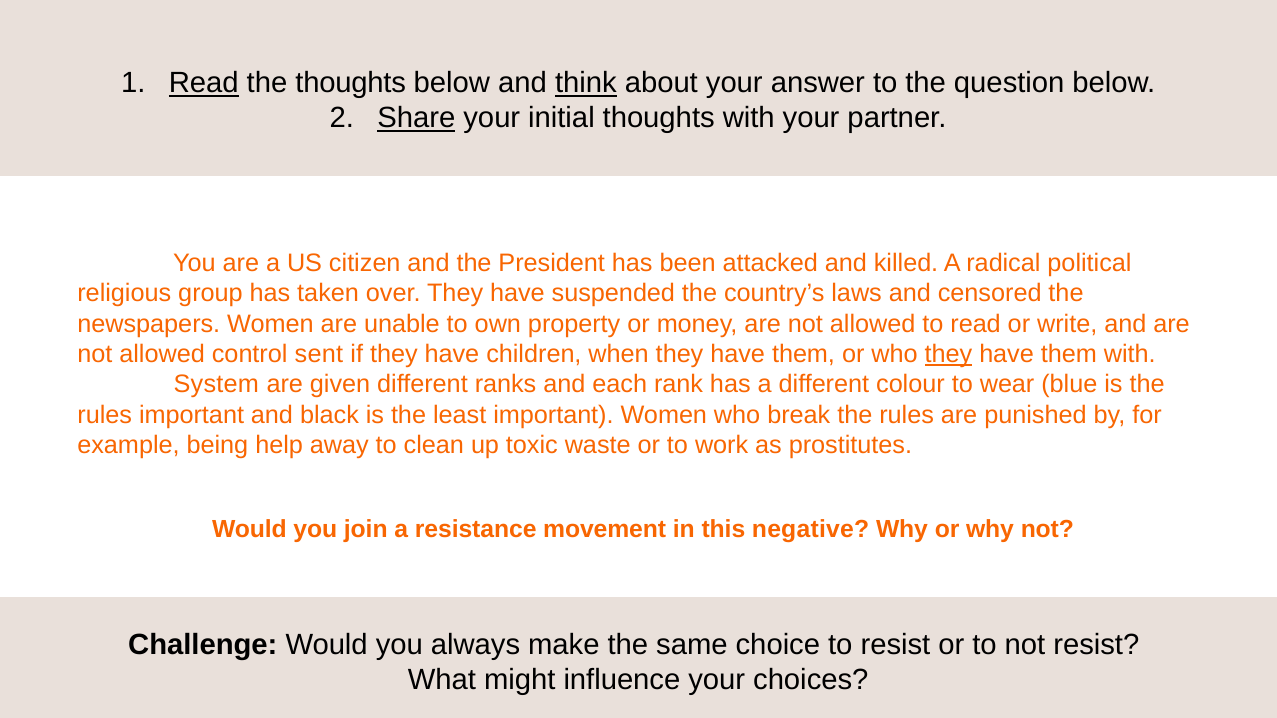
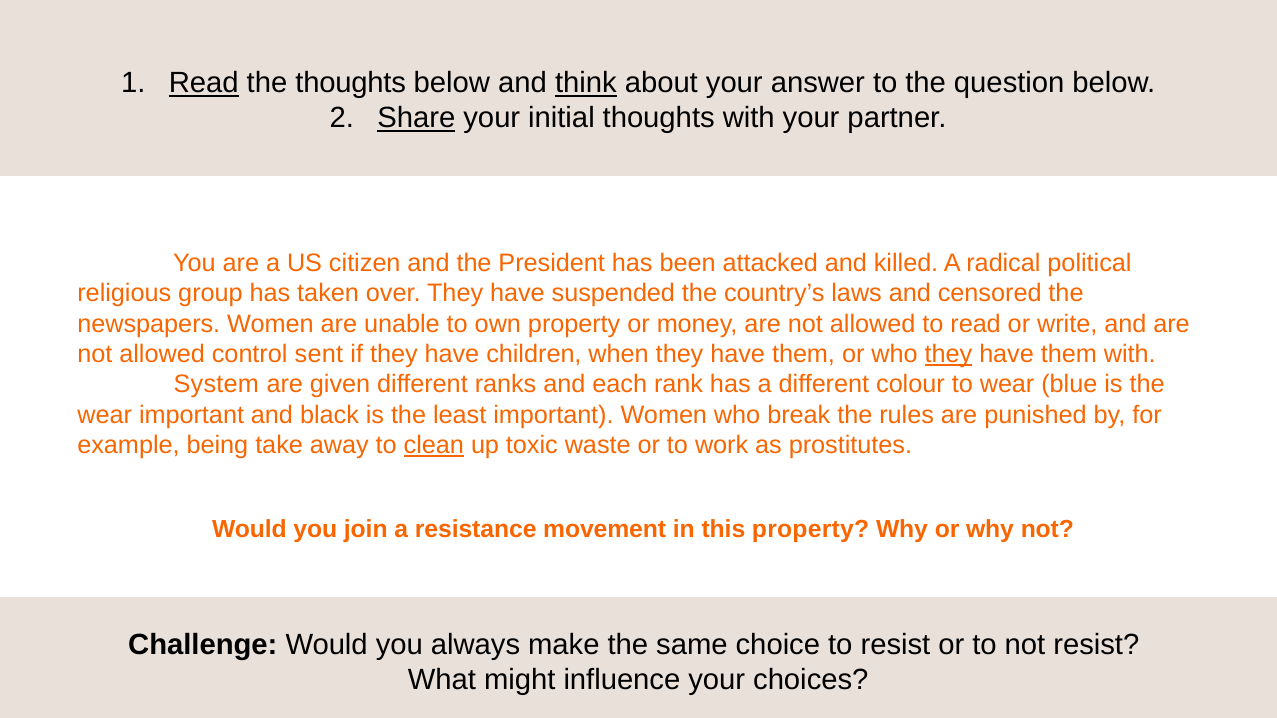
rules: rules -> wear (105, 415)
help: help -> take (279, 445)
clean underline: none -> present (434, 445)
this negative: negative -> property (811, 530)
